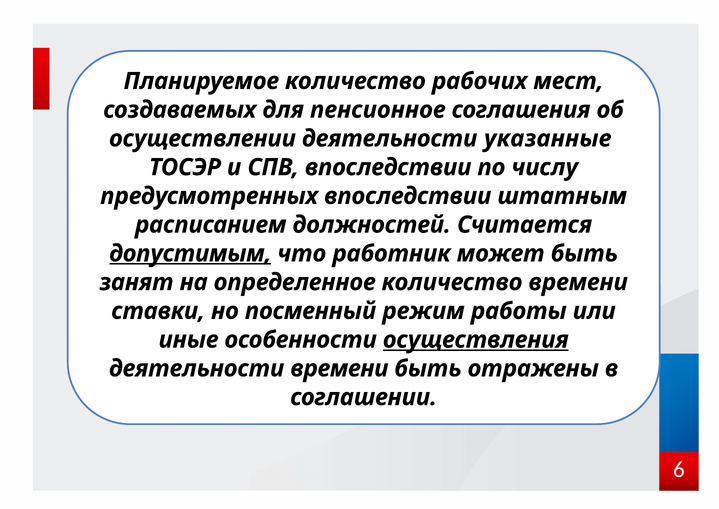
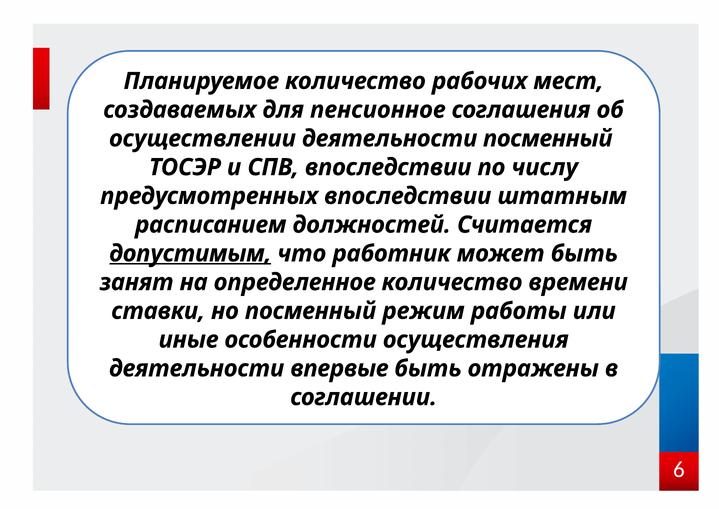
деятельности указанные: указанные -> посменный (548, 138)
осуществления underline: present -> none (476, 339)
деятельности времени: времени -> впервые (339, 368)
